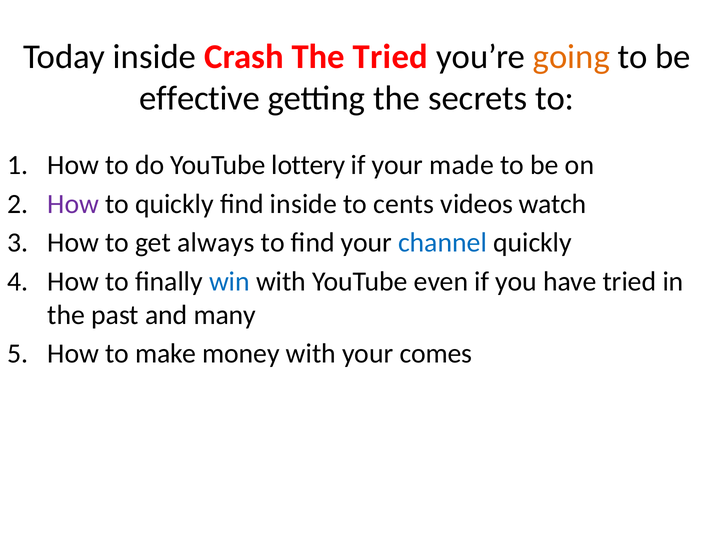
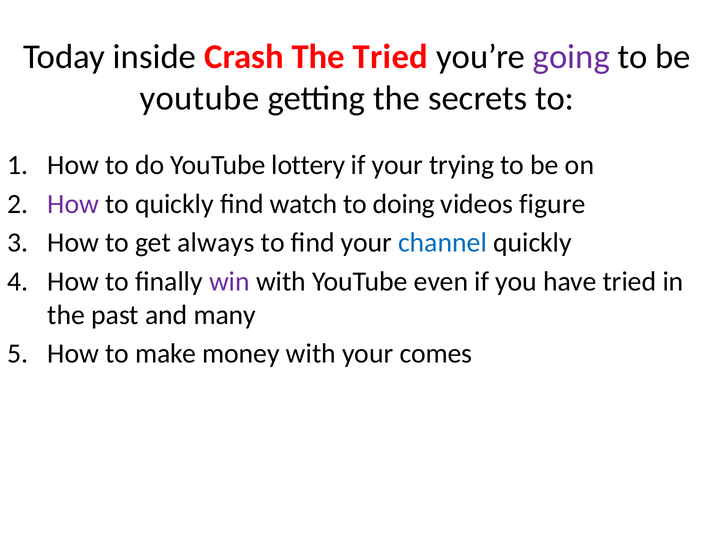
going colour: orange -> purple (571, 57)
effective: effective -> youtube (199, 98)
made: made -> trying (462, 165)
find inside: inside -> watch (304, 204)
cents: cents -> doing (404, 204)
watch: watch -> figure (553, 204)
win colour: blue -> purple (229, 281)
